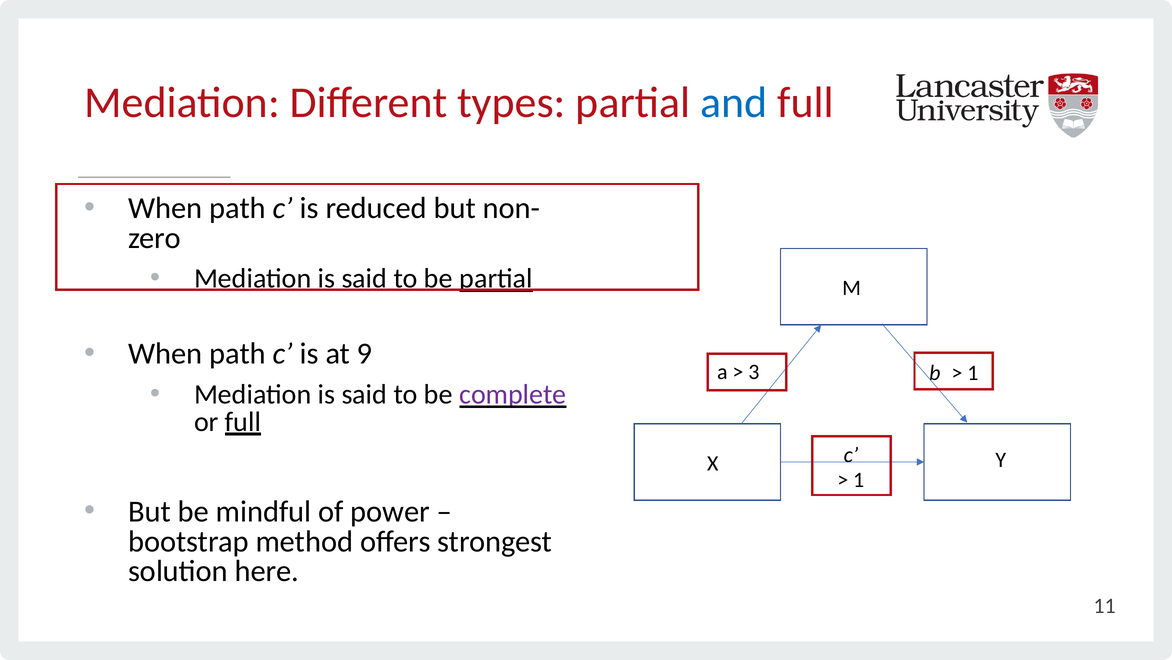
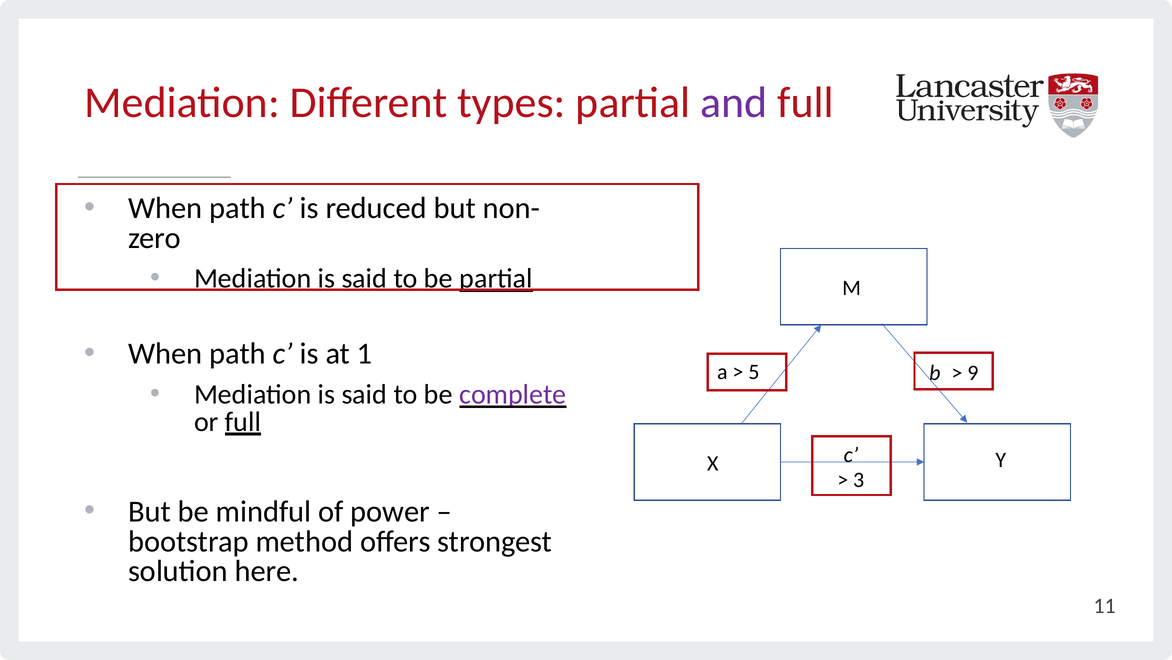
and colour: blue -> purple (734, 102)
9: 9 -> 1 (365, 353)
3: 3 -> 5 (754, 371)
1: 1 -> 9 (973, 372)
1: 1 -> 3 (859, 479)
